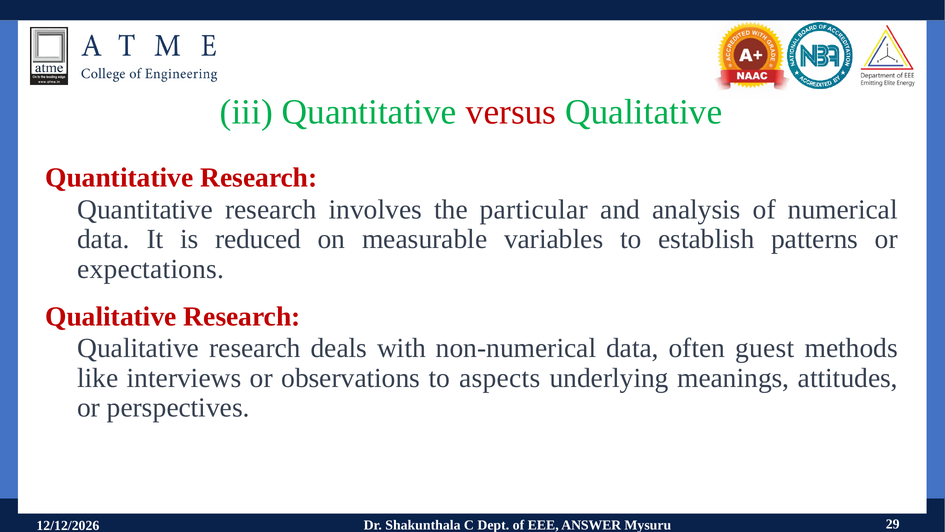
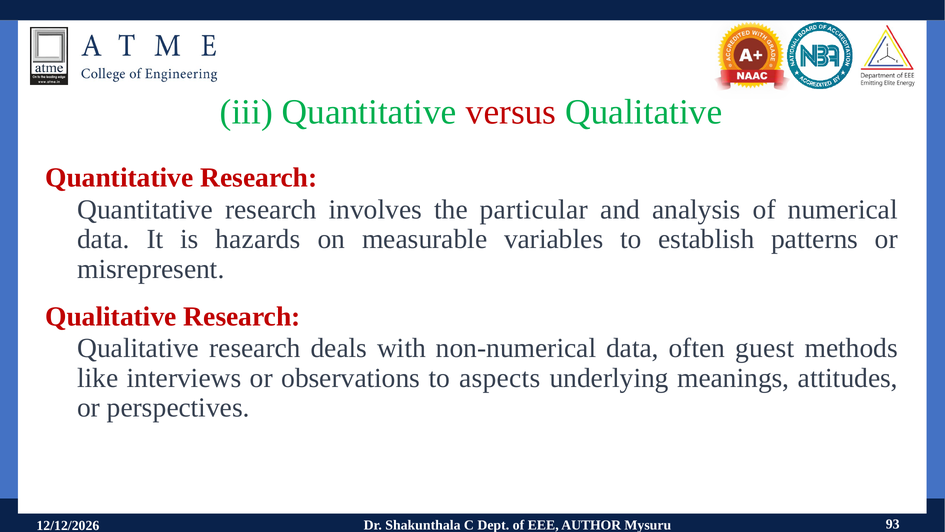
reduced: reduced -> hazards (258, 239)
expectations: expectations -> misrepresent (151, 269)
ANSWER: ANSWER -> AUTHOR (591, 525)
29: 29 -> 93 (893, 524)
